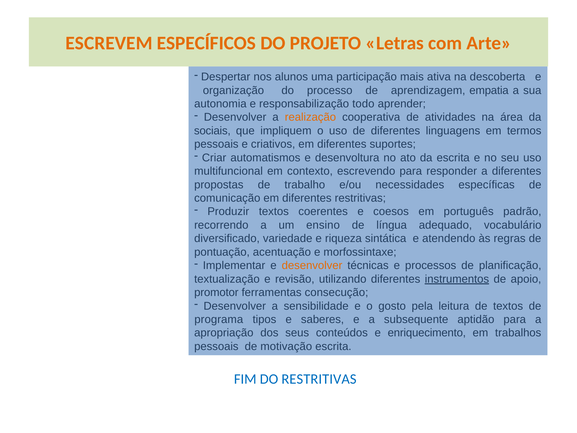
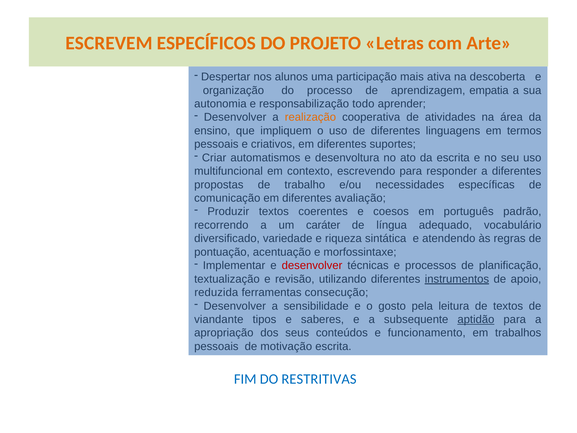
sociais: sociais -> ensino (212, 131)
diferentes restritivas: restritivas -> avaliação (360, 198)
ensino: ensino -> caráter (323, 225)
desenvolver colour: orange -> red (312, 265)
promotor: promotor -> reduzida (216, 292)
programa: programa -> viandante (219, 319)
aptidão underline: none -> present (476, 319)
enriquecimento: enriquecimento -> funcionamento (427, 333)
